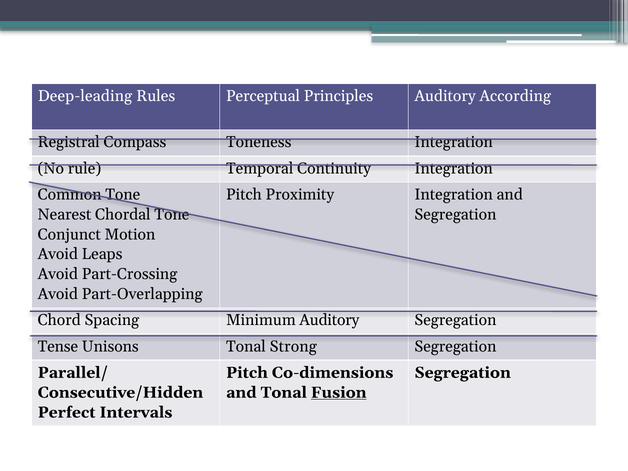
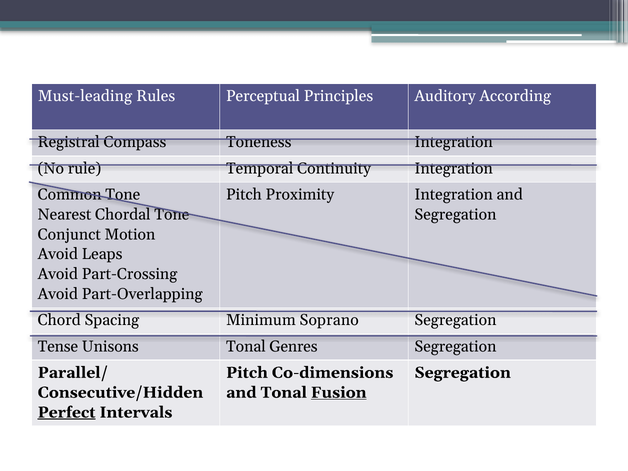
Deep-leading: Deep-leading -> Must-leading (85, 96)
Minimum Auditory: Auditory -> Soprano (329, 320)
Strong: Strong -> Genres (293, 346)
Perfect underline: none -> present (67, 412)
